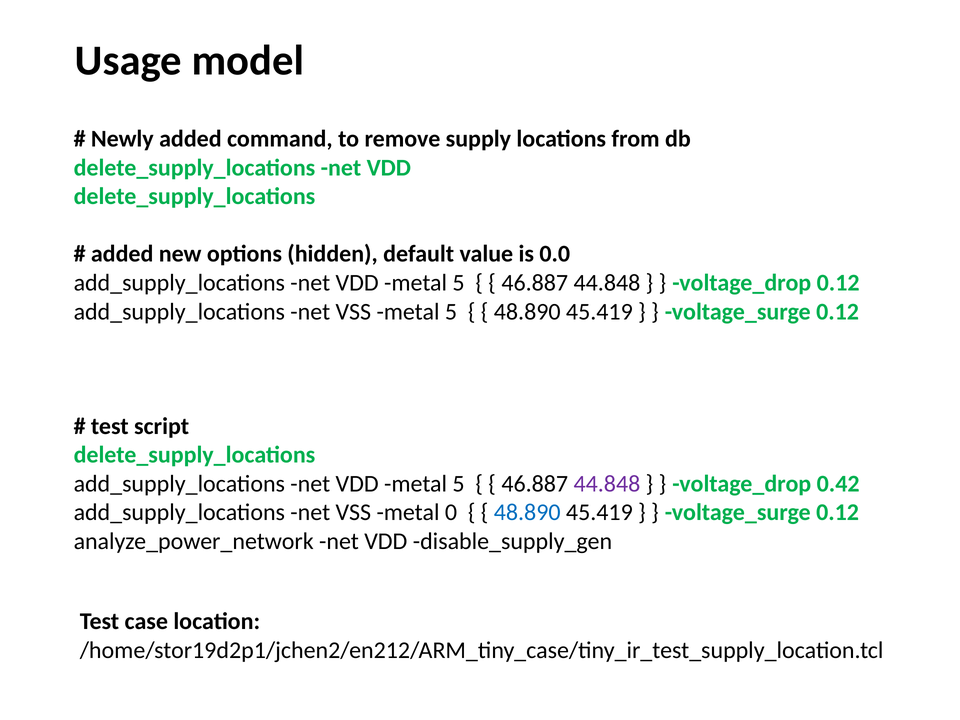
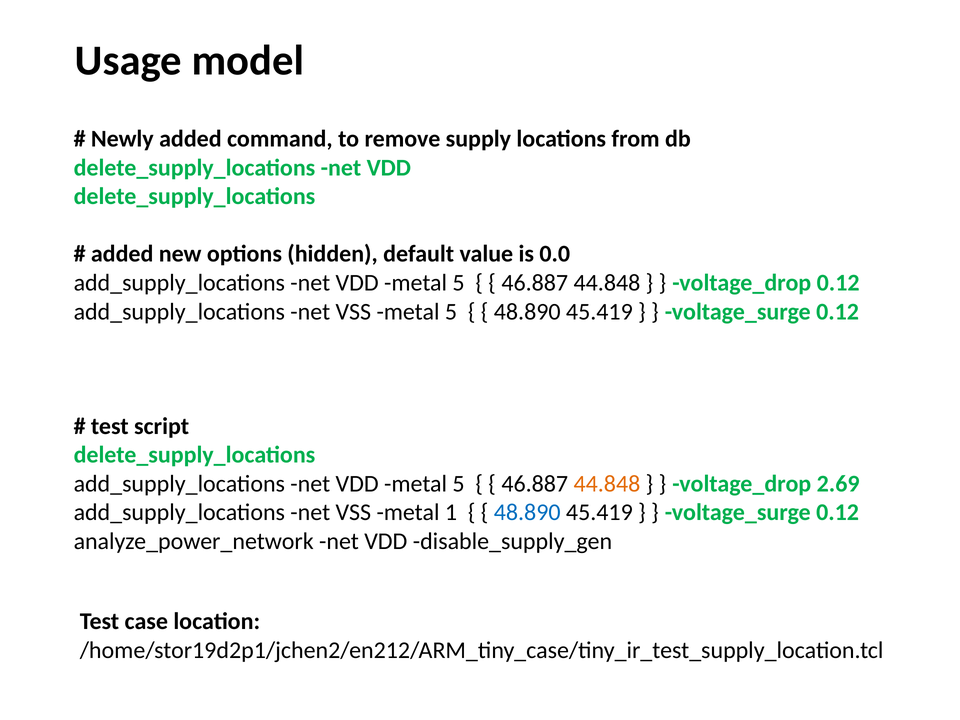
44.848 colour: purple -> orange (607, 484)
0.42: 0.42 -> 2.69 (838, 484)
0: 0 -> 1 (451, 513)
